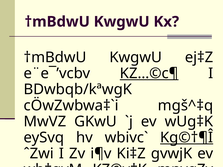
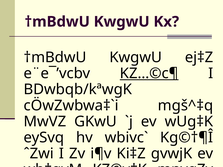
Kg©†¶Î underline: present -> none (187, 138)
